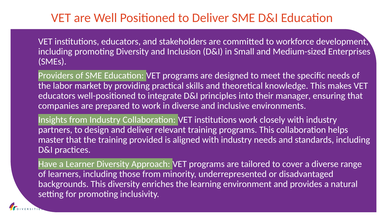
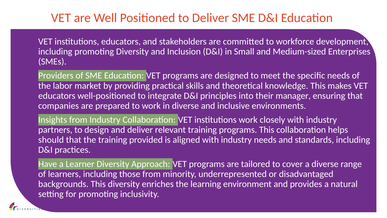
master: master -> should (51, 140)
